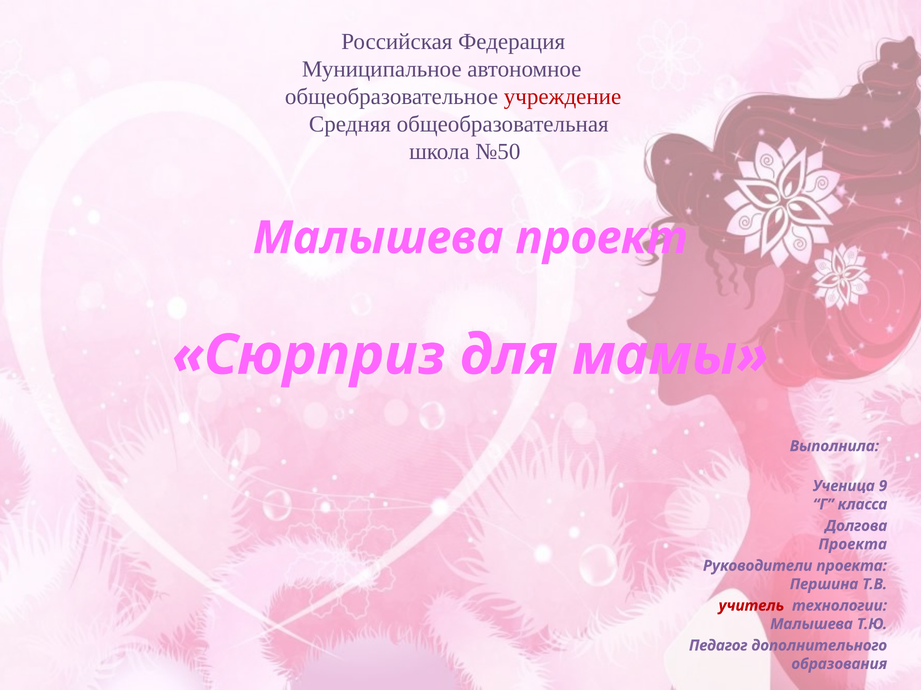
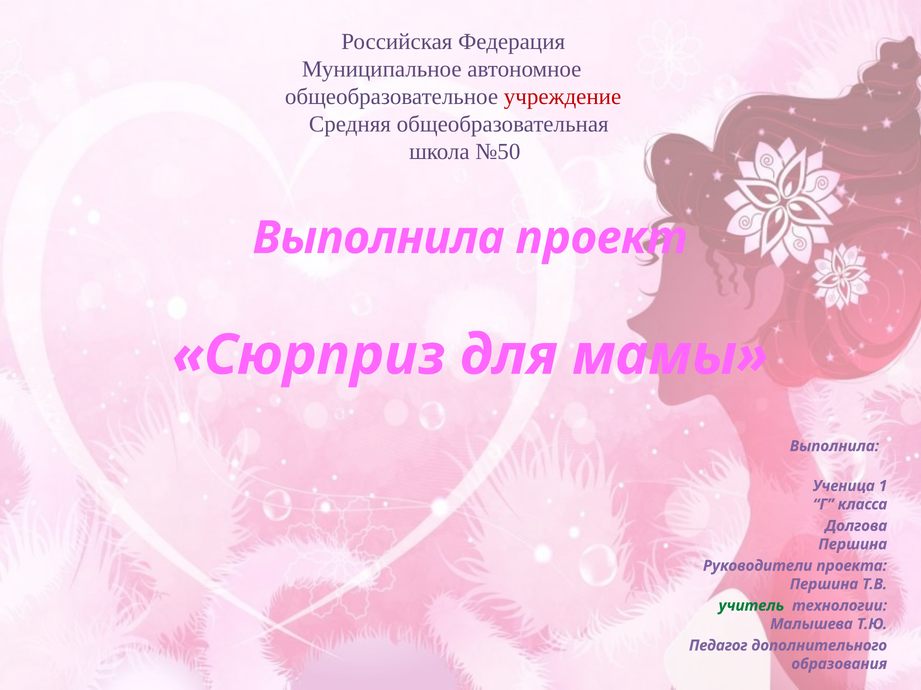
Малышева: Малышева -> Выполнила (378, 238)
9: 9 -> 1 (883, 487)
Проекта: Проекта -> Першина (853, 545)
учитель colour: red -> green (751, 606)
